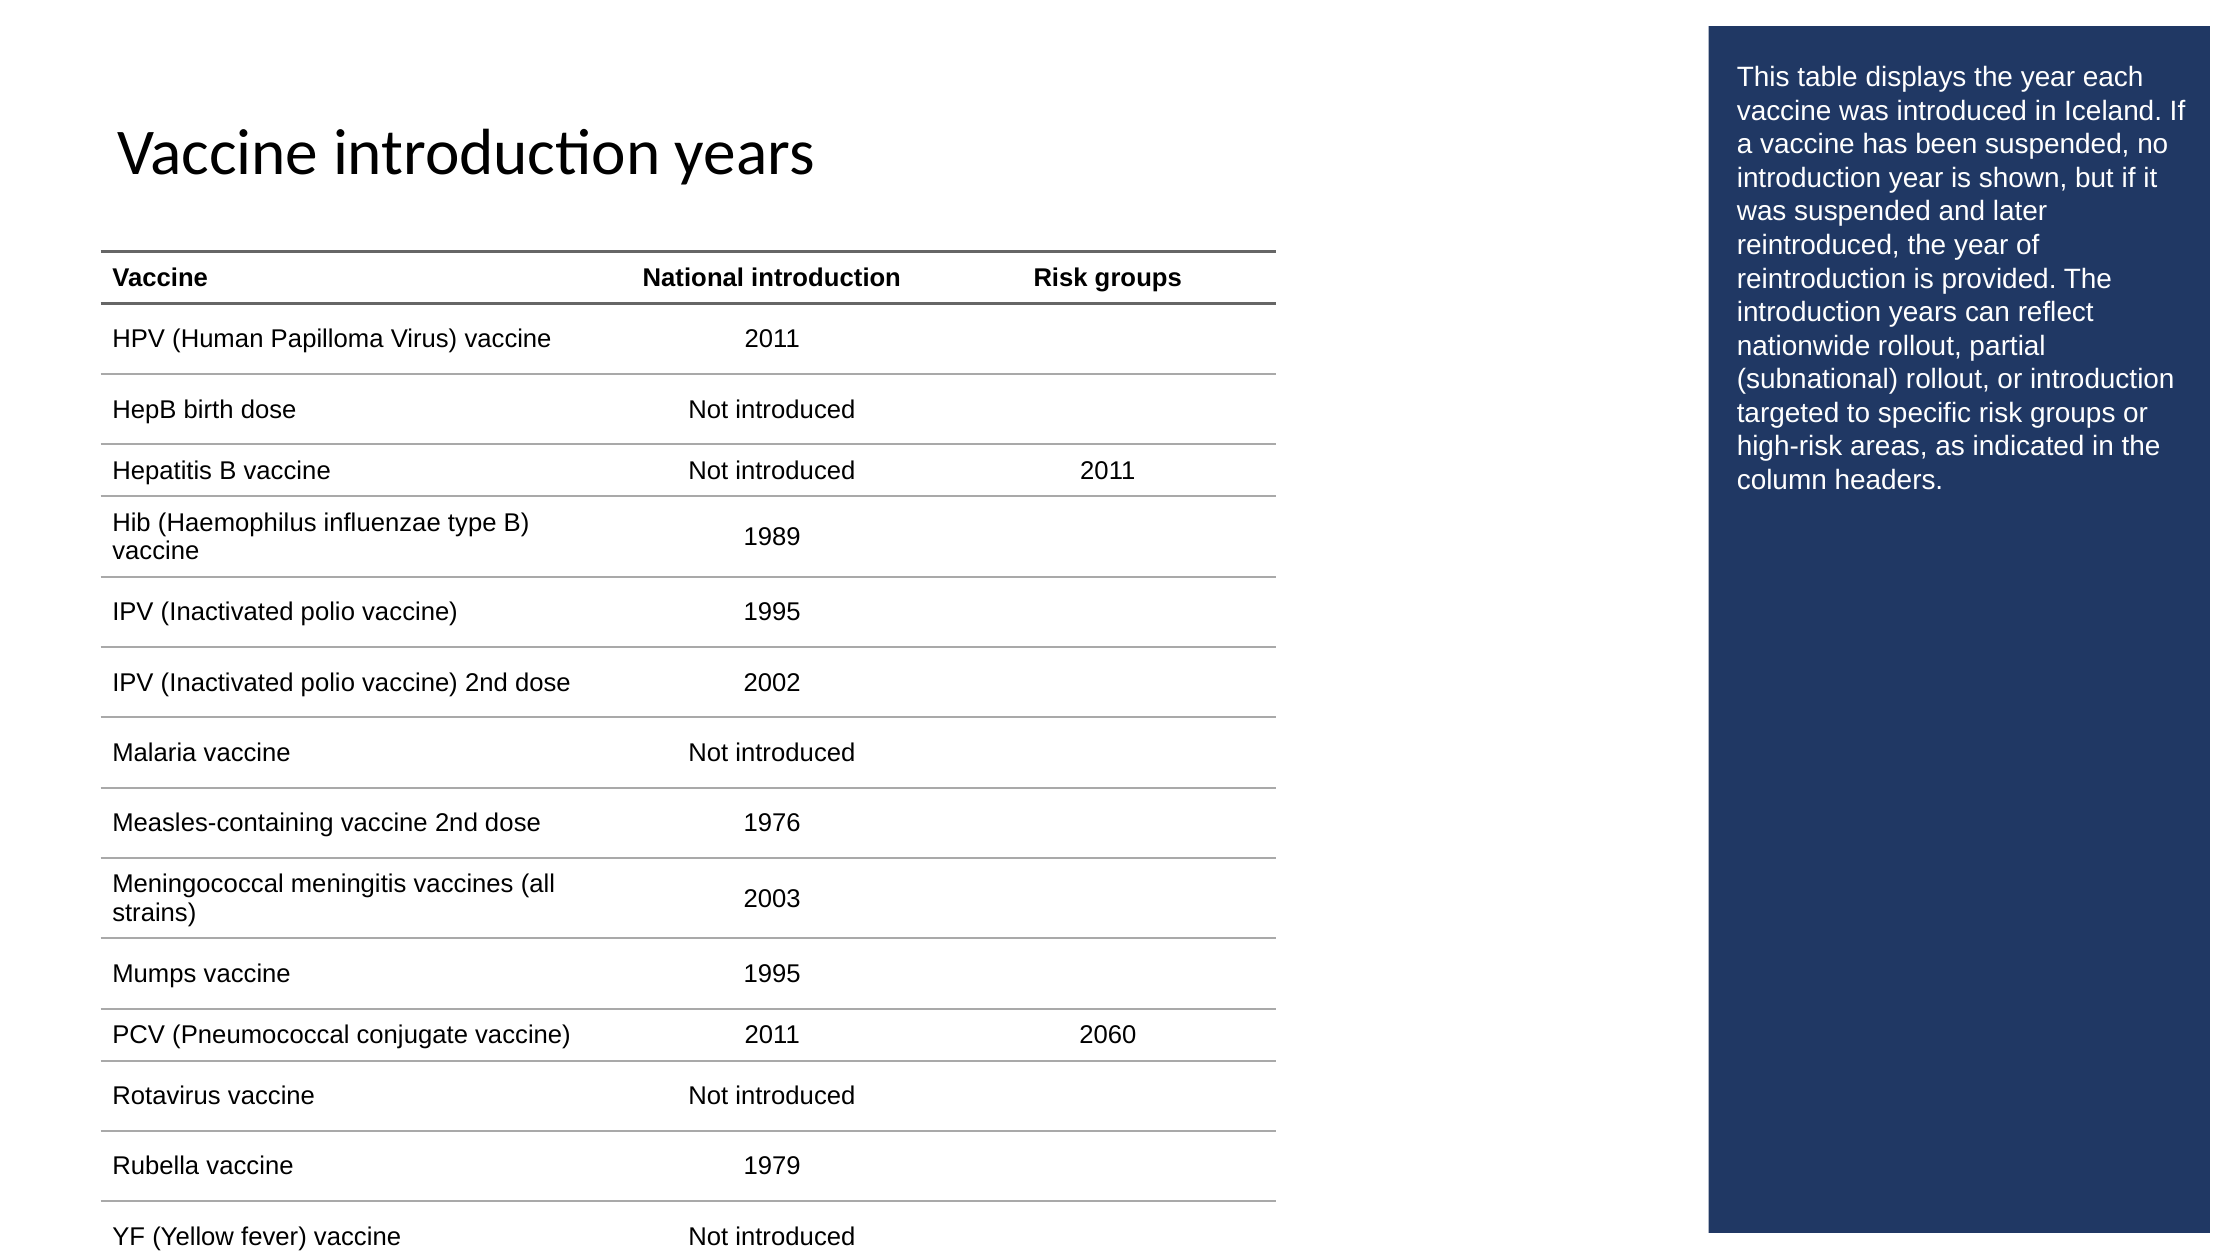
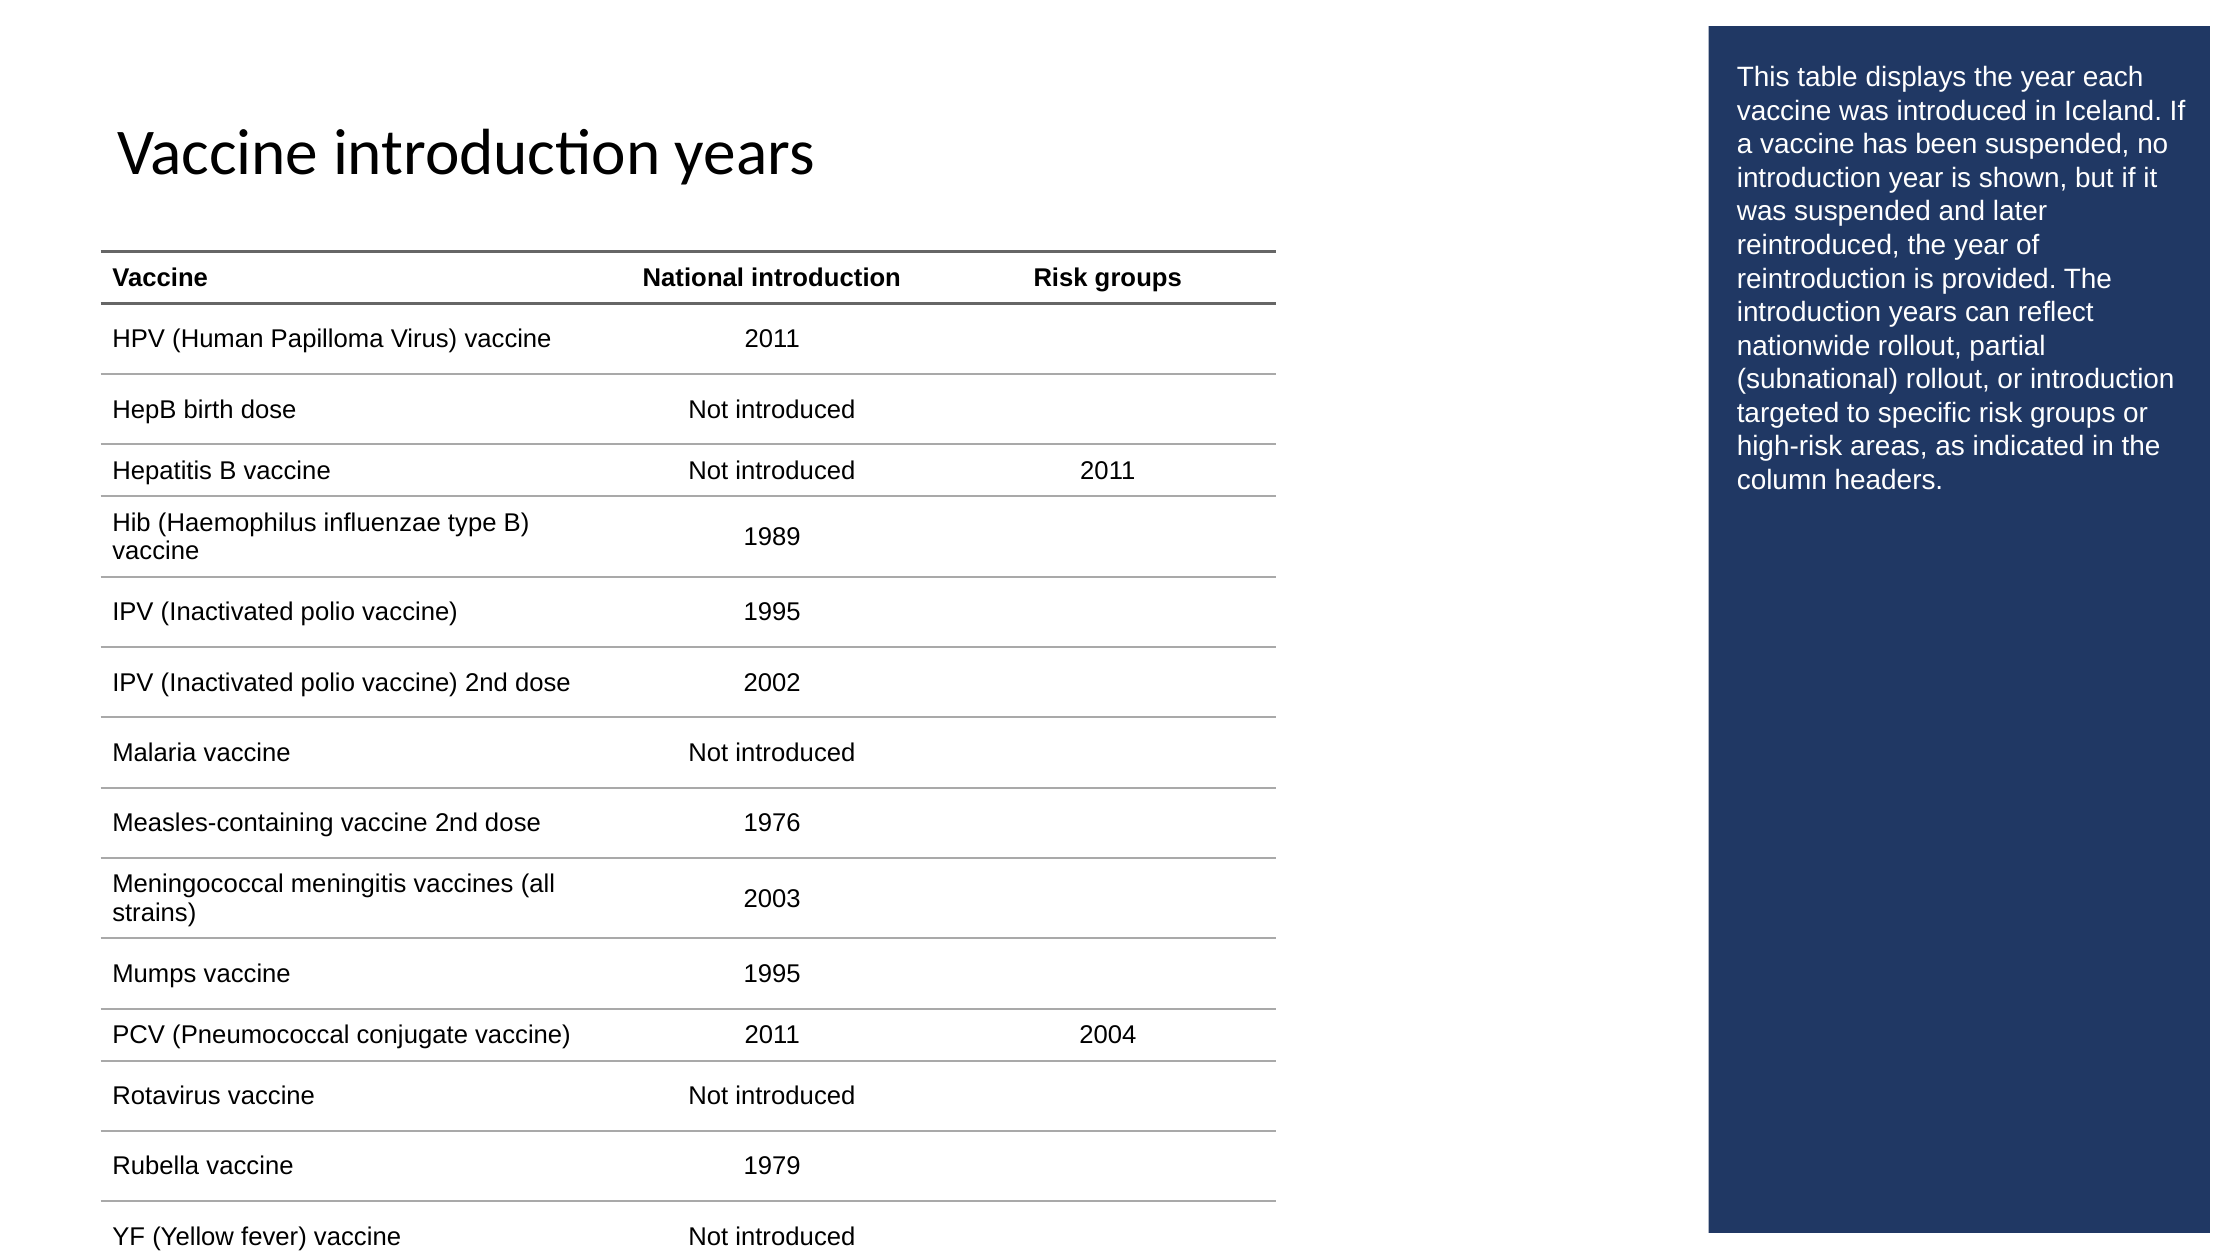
2060: 2060 -> 2004 (1108, 1035)
